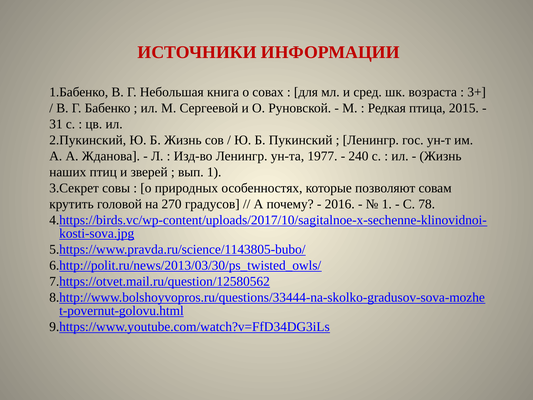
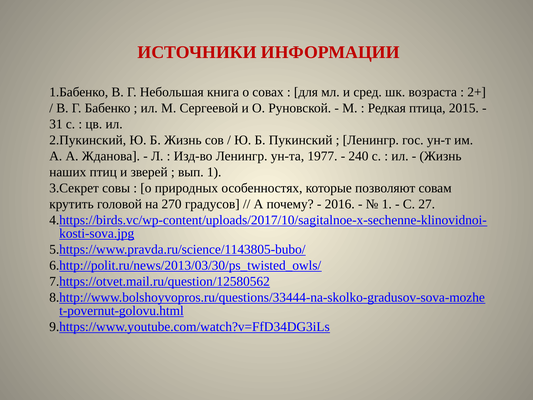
3+: 3+ -> 2+ (477, 92)
78: 78 -> 27 (427, 204)
